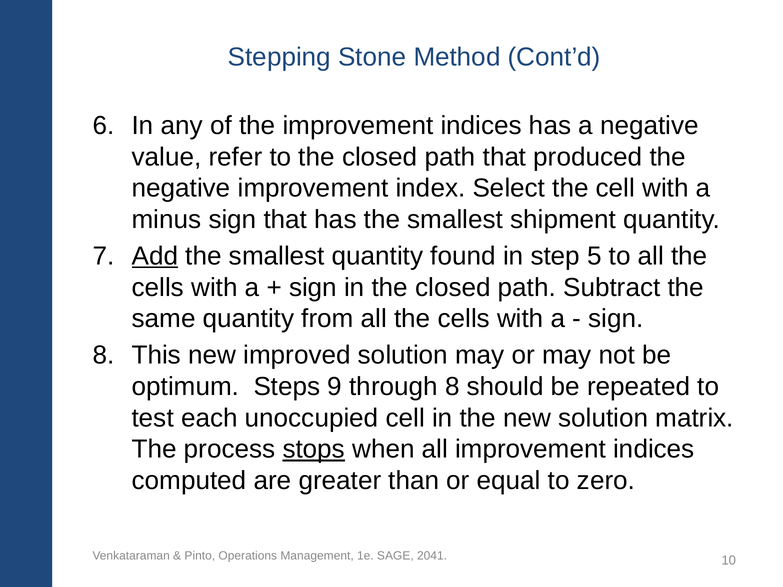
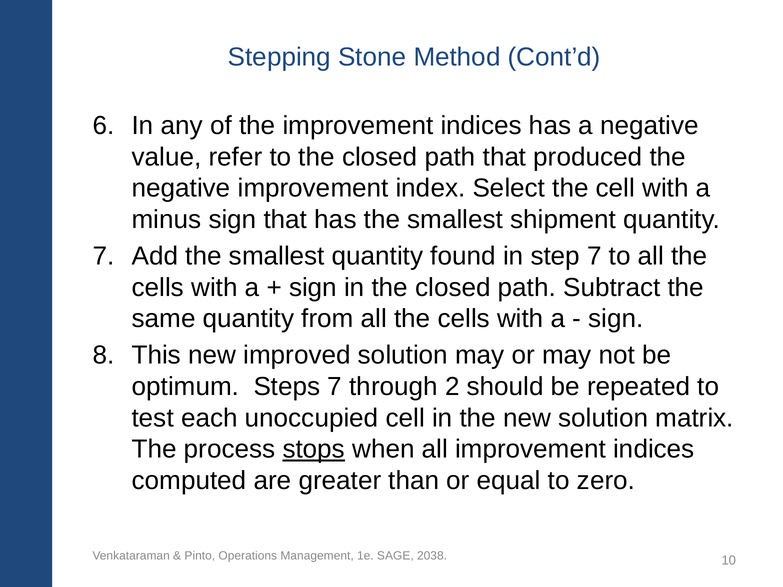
Add underline: present -> none (155, 256)
step 5: 5 -> 7 (594, 256)
Steps 9: 9 -> 7 (335, 387)
through 8: 8 -> 2 (452, 387)
2041: 2041 -> 2038 (432, 556)
